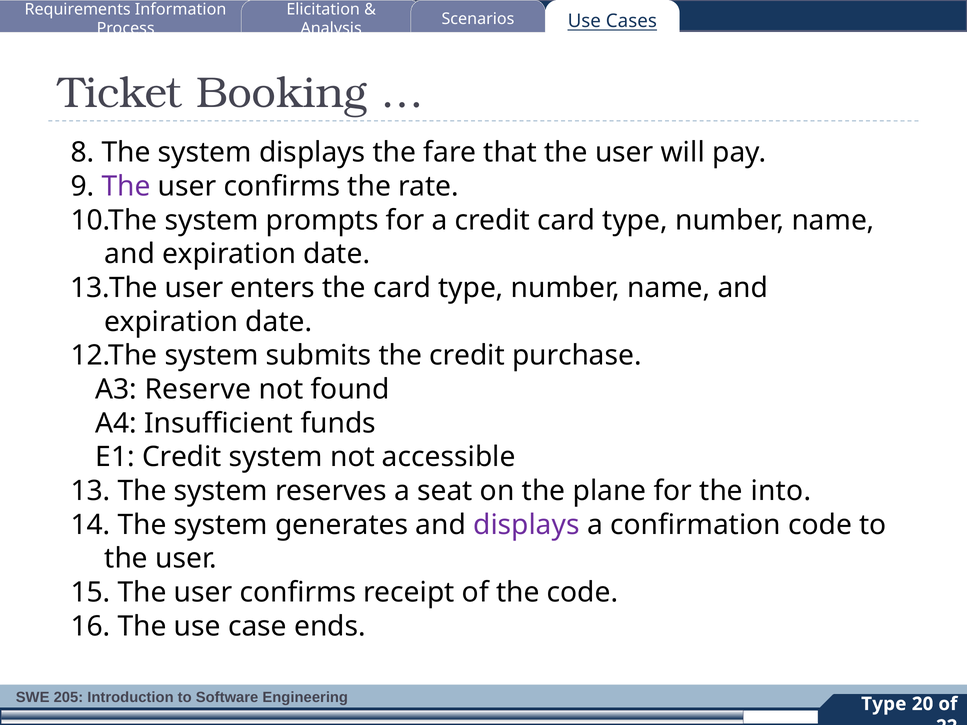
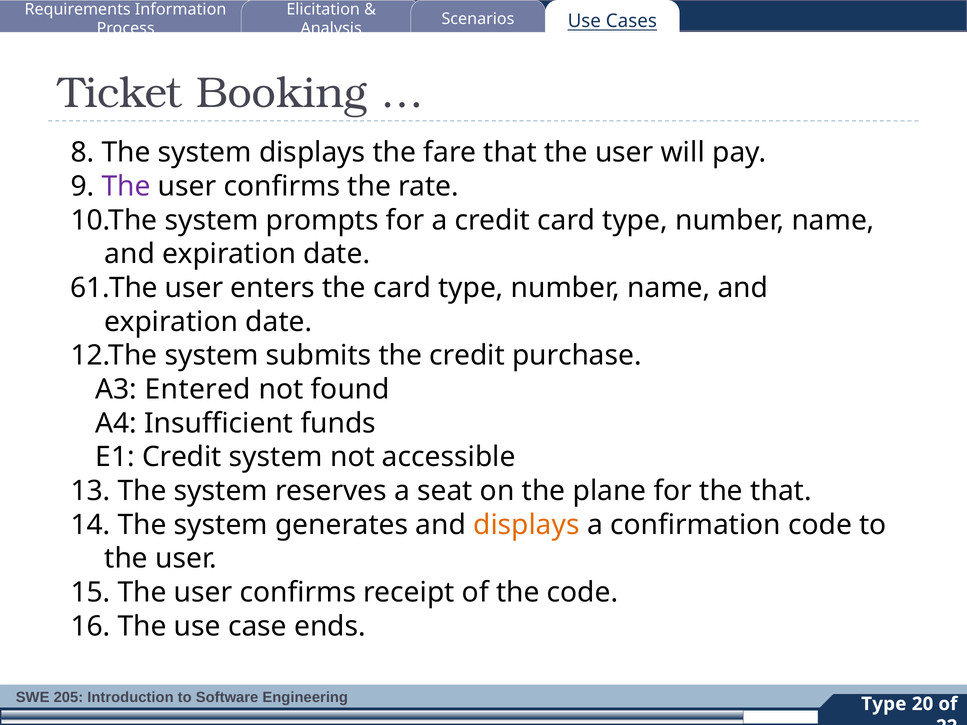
13.The: 13.The -> 61.The (114, 288)
Reserve: Reserve -> Entered (198, 390)
the into: into -> that (781, 491)
displays colour: purple -> orange (526, 525)
